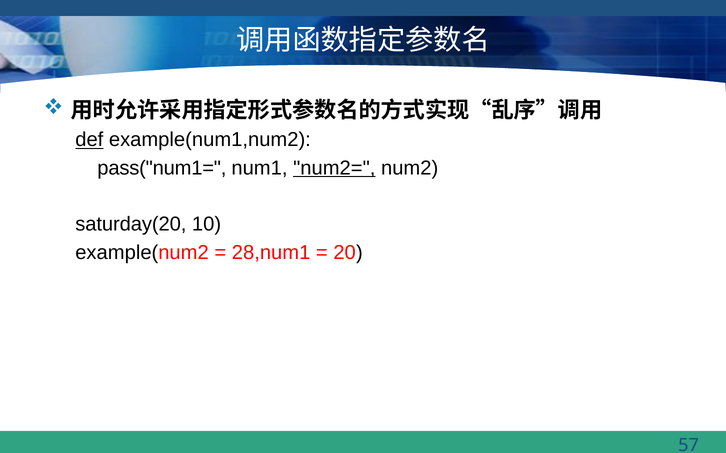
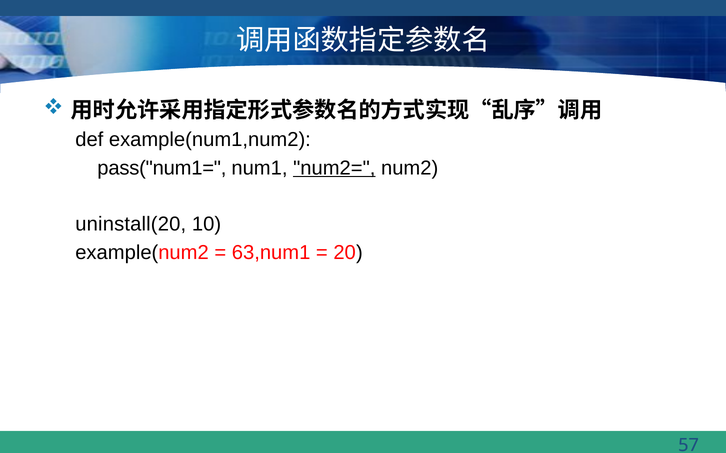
def underline: present -> none (89, 140)
saturday(20: saturday(20 -> uninstall(20 (131, 225)
28,num1: 28,num1 -> 63,num1 (271, 253)
